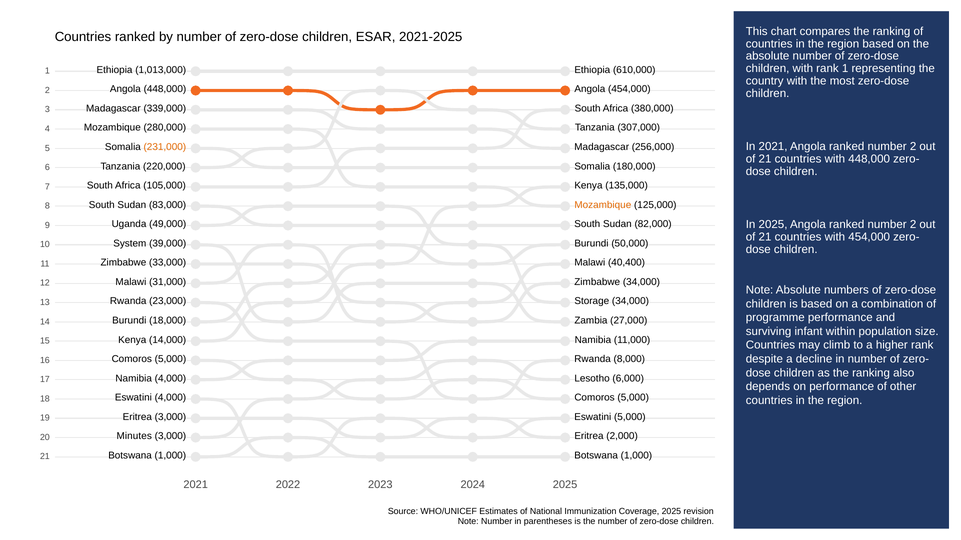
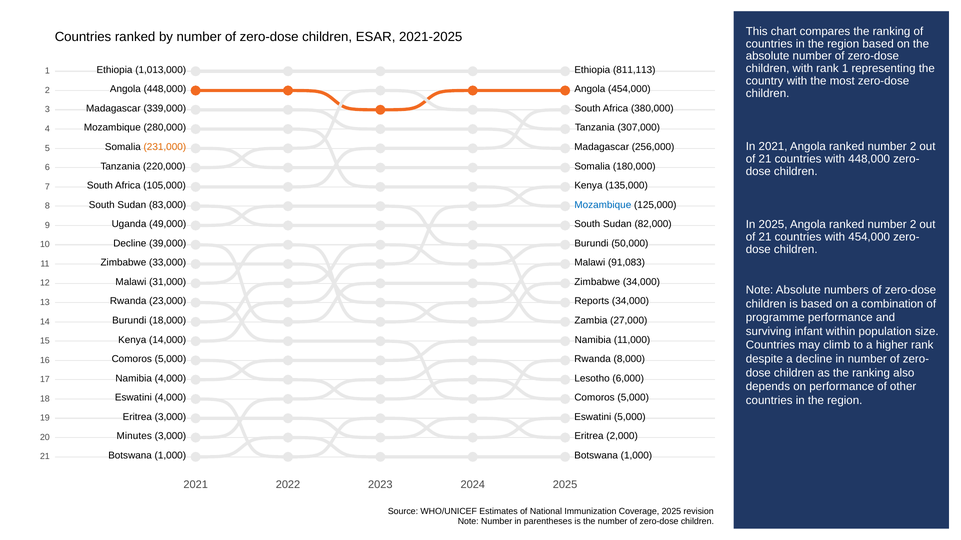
610,000: 610,000 -> 811,113 (634, 70)
Mozambique colour: orange -> blue (603, 205)
System: System -> Decline (130, 244)
40,400: 40,400 -> 91,083 (627, 263)
Storage: Storage -> Reports (592, 302)
